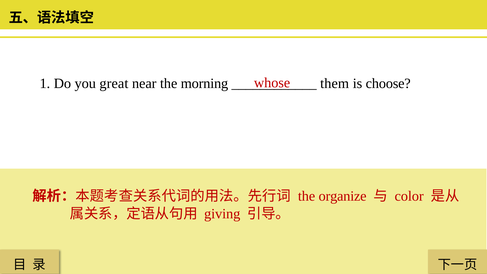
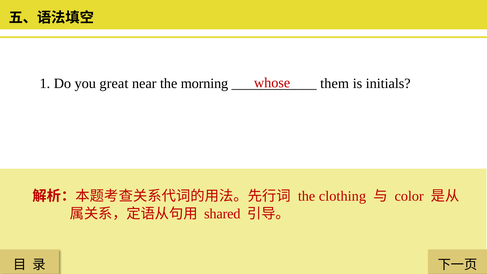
choose: choose -> initials (388, 84)
organize: organize -> clothing (342, 196)
giving: giving -> shared (222, 214)
